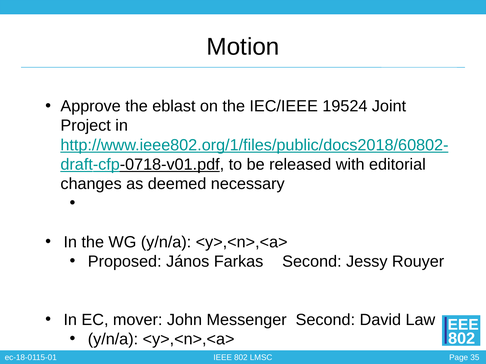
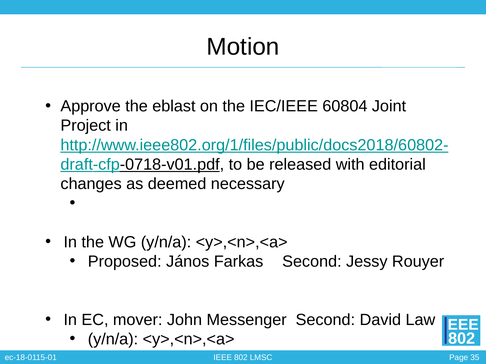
19524: 19524 -> 60804 (345, 106)
